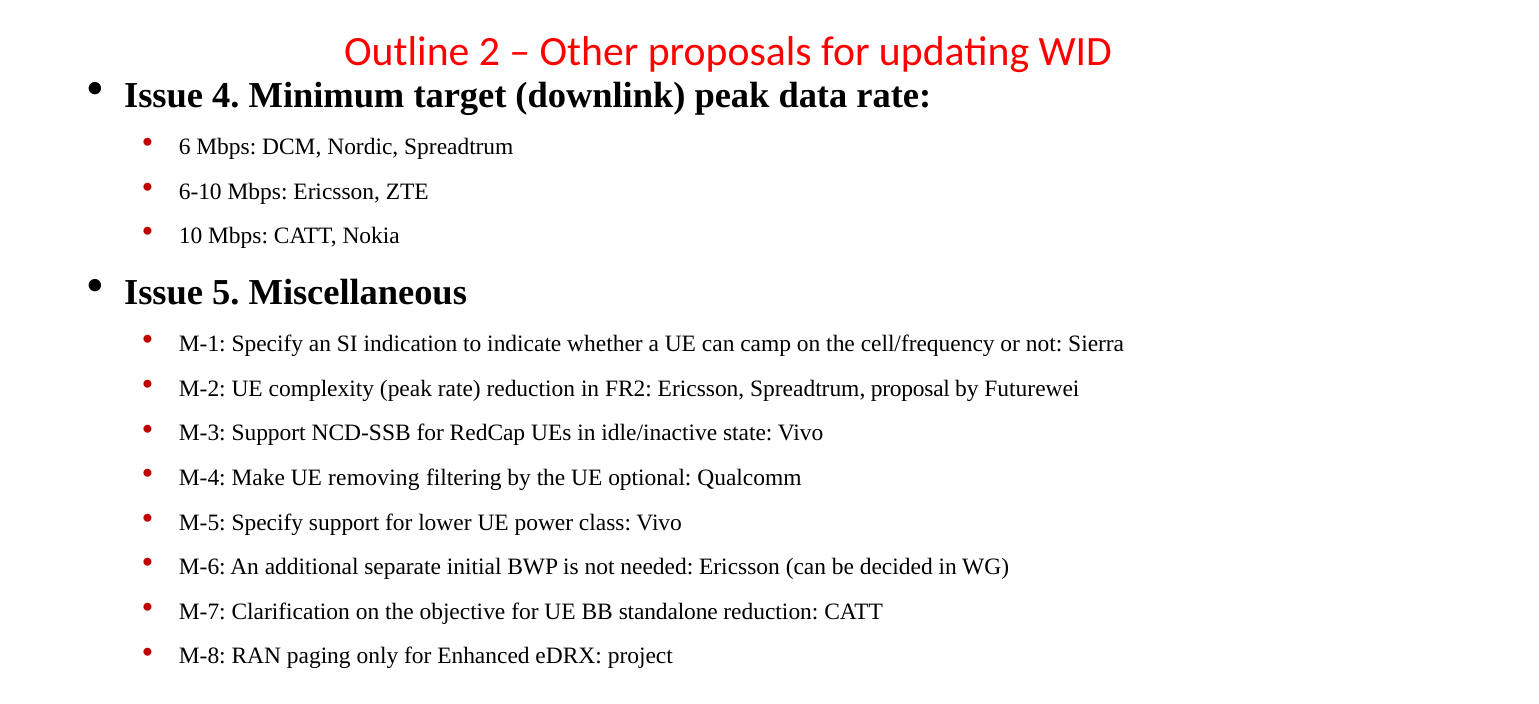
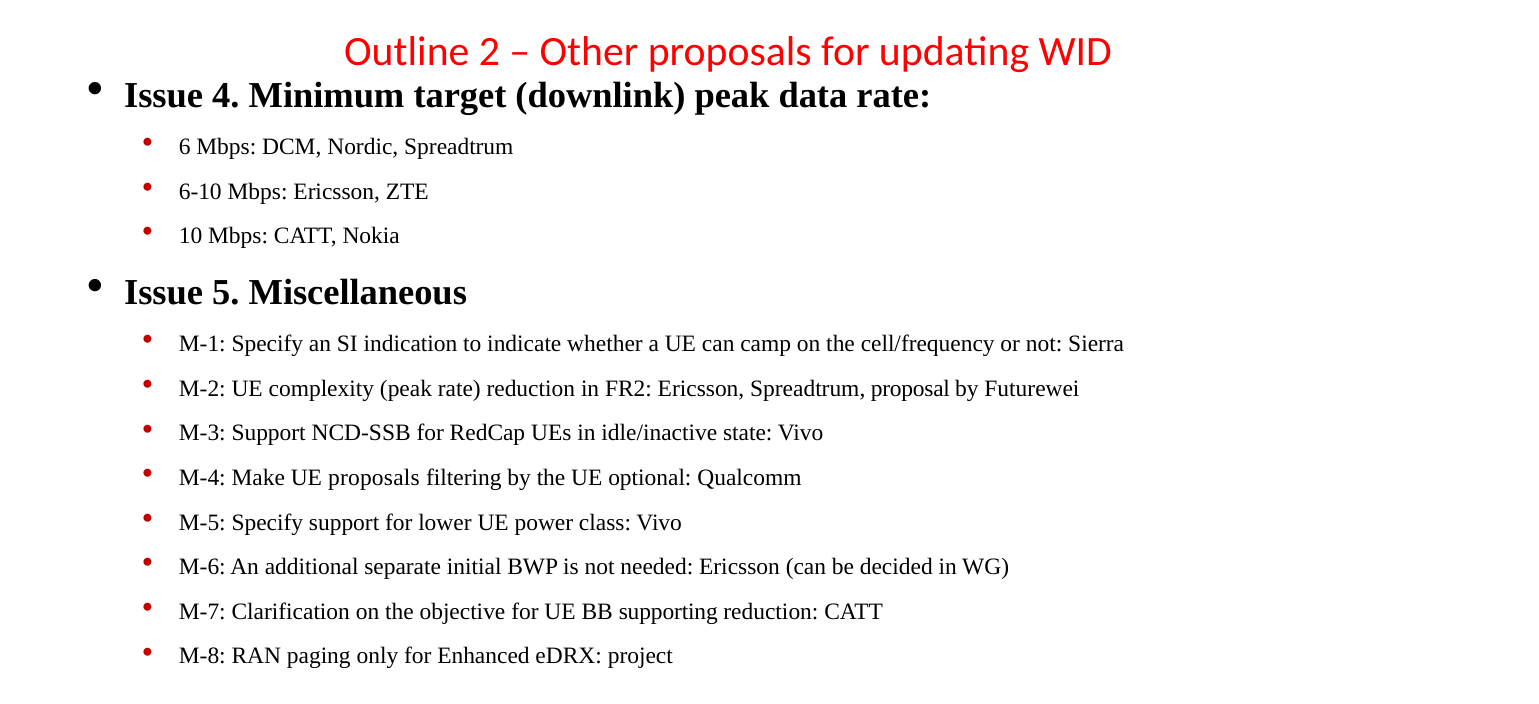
UE removing: removing -> proposals (374, 478)
standalone: standalone -> supporting (668, 611)
